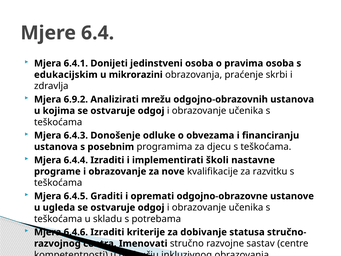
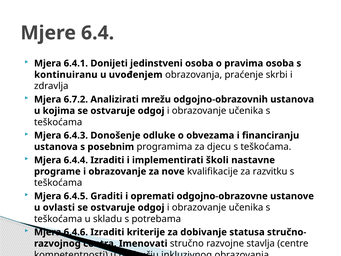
edukacijskim: edukacijskim -> kontinuiranu (66, 75)
mikrorazini: mikrorazini -> uvođenjem (136, 75)
6.9.2: 6.9.2 -> 6.7.2 (76, 99)
ugleda: ugleda -> ovlasti (59, 207)
sastav: sastav -> stavlja (261, 243)
